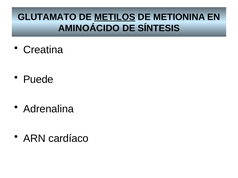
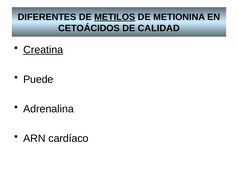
GLUTAMATO: GLUTAMATO -> DIFERENTES (47, 17)
AMINOÁCIDO: AMINOÁCIDO -> CETOÁCIDOS (89, 28)
SÍNTESIS: SÍNTESIS -> CALIDAD (159, 28)
Creatina underline: none -> present (43, 50)
